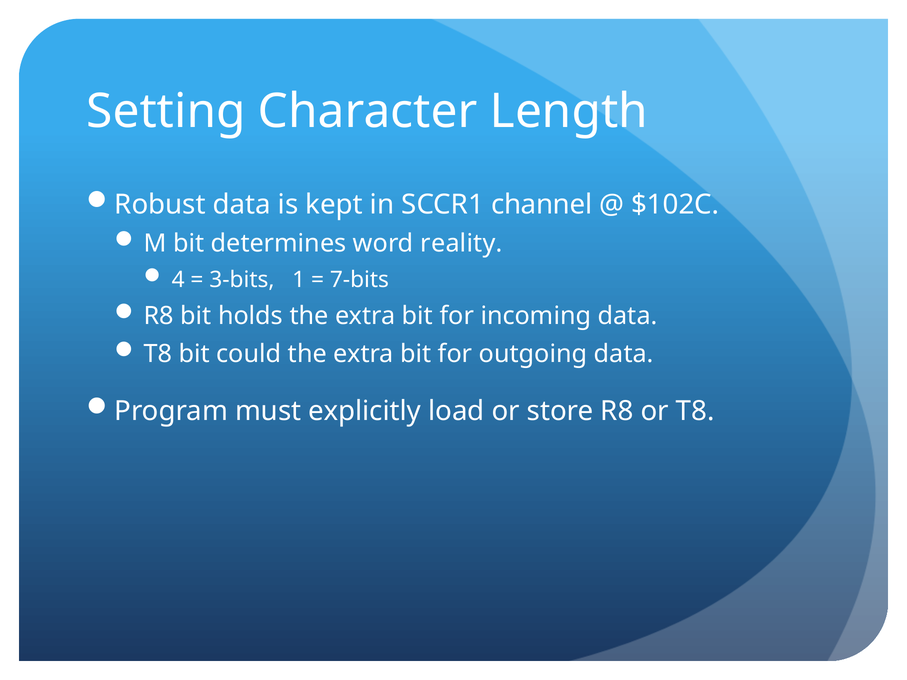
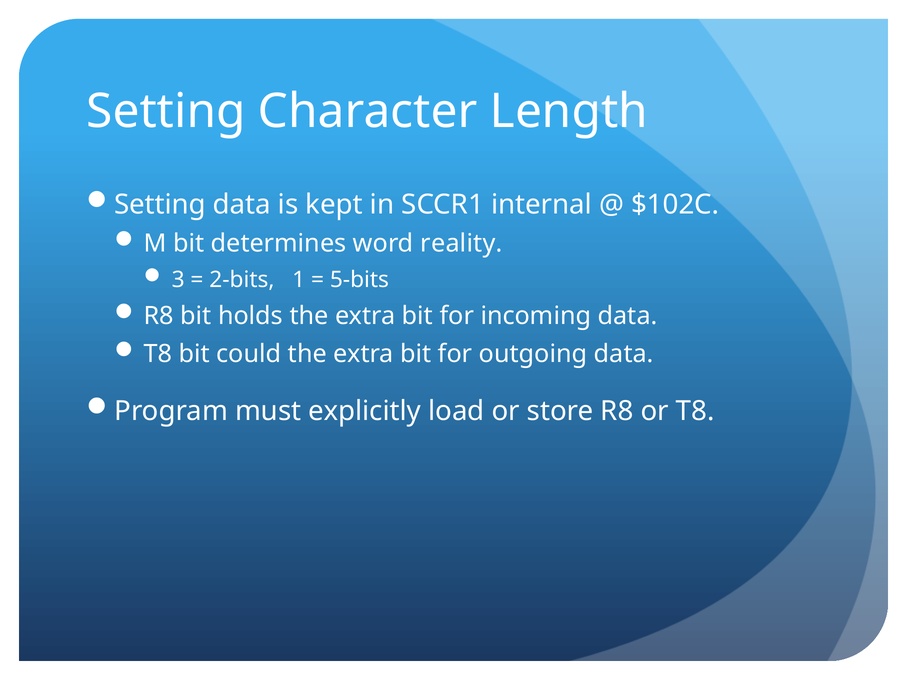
Robust: Robust -> Setting (160, 205)
channel: channel -> internal (542, 205)
4: 4 -> 3 (178, 280)
3-bits: 3-bits -> 2-bits (242, 280)
7-bits: 7-bits -> 5-bits (359, 280)
